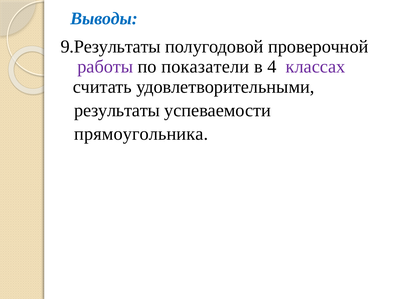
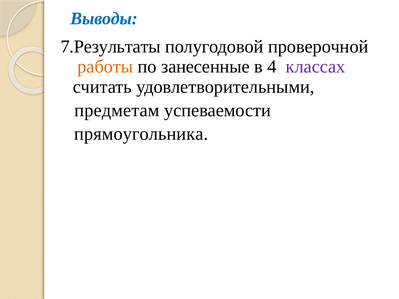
9.Результаты: 9.Результаты -> 7.Результаты (111, 47)
работы colour: purple -> orange (105, 67)
показатели: показатели -> занесенные (205, 67)
результаты: результаты -> предметам (117, 110)
